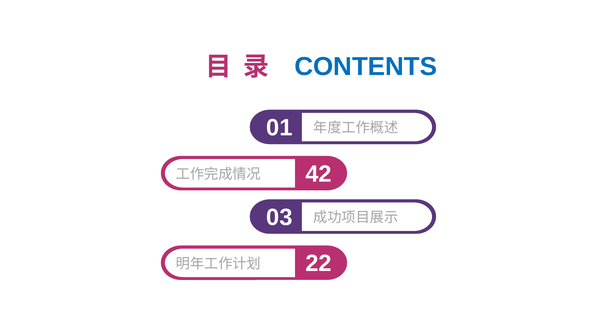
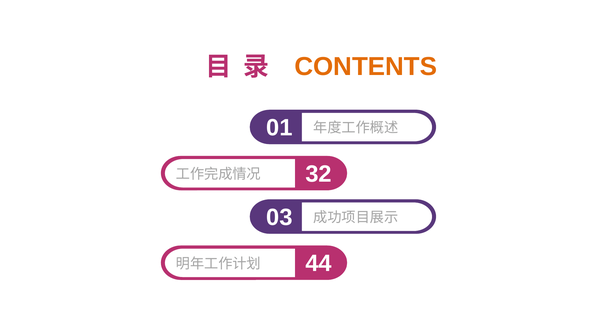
CONTENTS colour: blue -> orange (366, 67)
42: 42 -> 32 (319, 174)
22: 22 -> 44 (319, 263)
